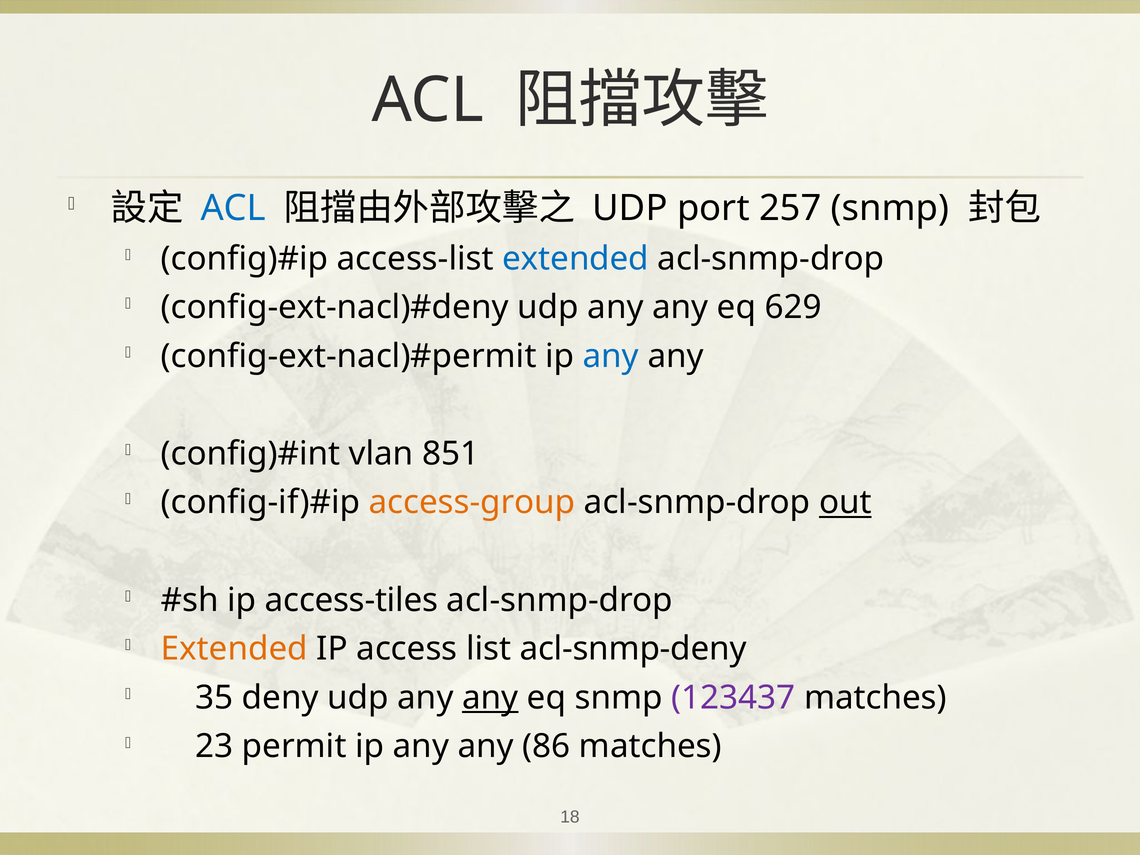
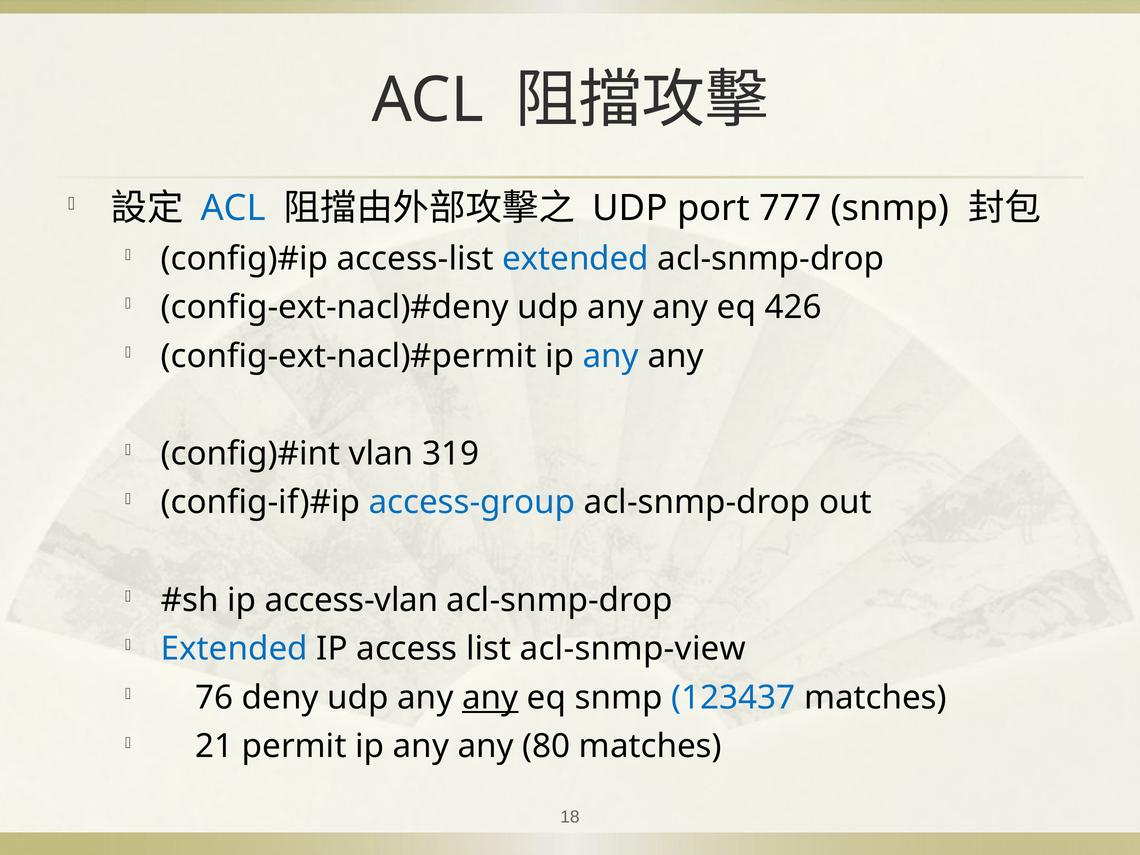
257: 257 -> 777 (790, 208)
629: 629 -> 426 (793, 307)
851: 851 -> 319 (451, 454)
access-group colour: orange -> blue (472, 503)
out underline: present -> none (845, 503)
access-tiles: access-tiles -> access-vlan (351, 600)
Extended colour: orange -> blue (234, 649)
acl-snmp-deny: acl-snmp-deny -> acl-snmp-view (633, 649)
35: 35 -> 76 (214, 698)
123437 colour: purple -> blue (733, 698)
23: 23 -> 21 (214, 746)
86: 86 -> 80 (546, 746)
